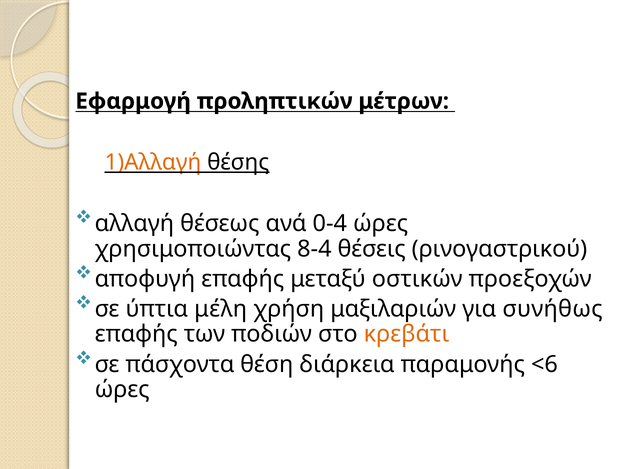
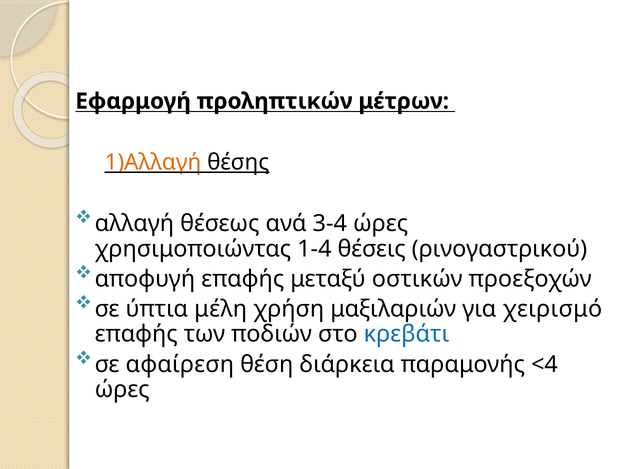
0-4: 0-4 -> 3-4 (330, 223)
8-4: 8-4 -> 1-4 (314, 249)
συνήθως: συνήθως -> χειρισμό (553, 309)
κρεβάτι colour: orange -> blue (407, 334)
πάσχoντα: πάσχoντα -> αφαίρεση (180, 364)
<6: <6 -> <4 (544, 364)
